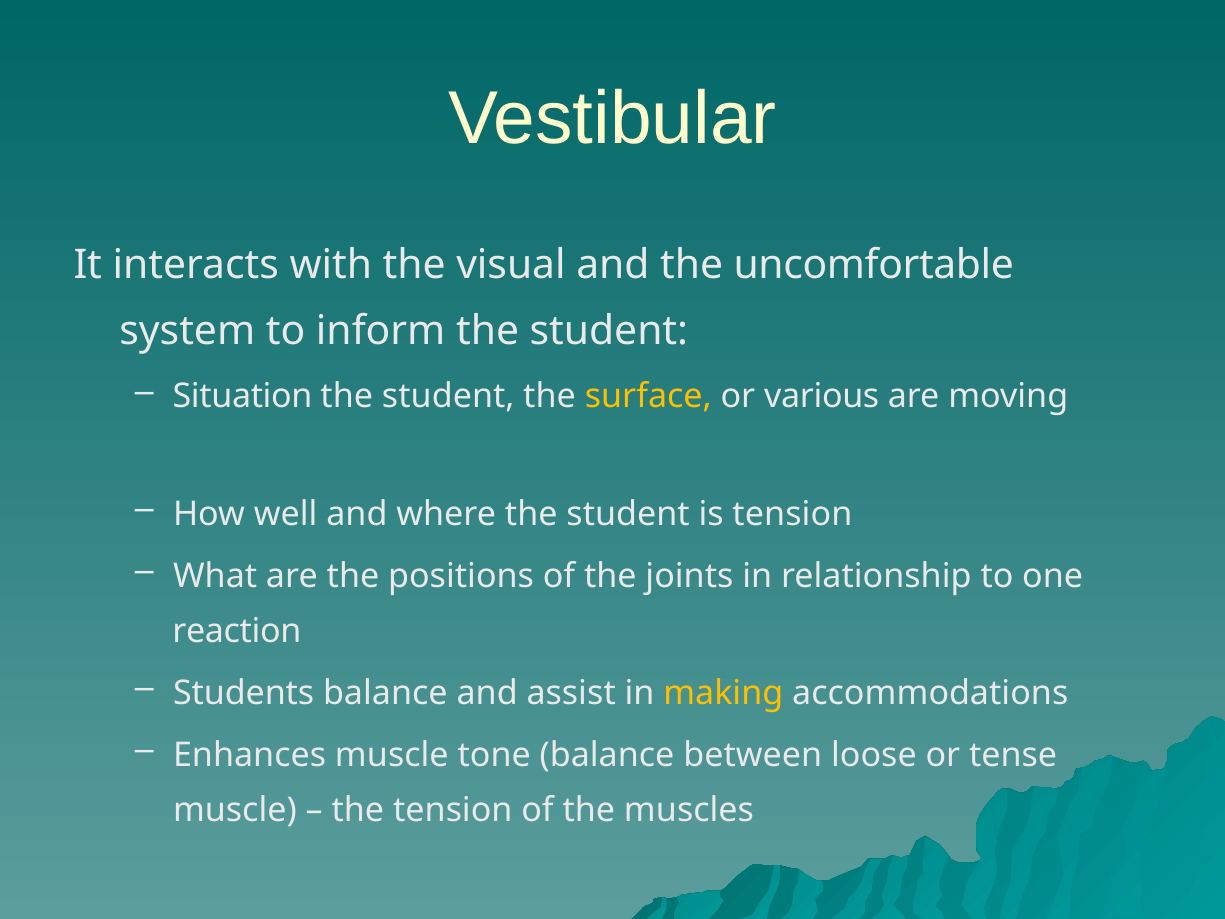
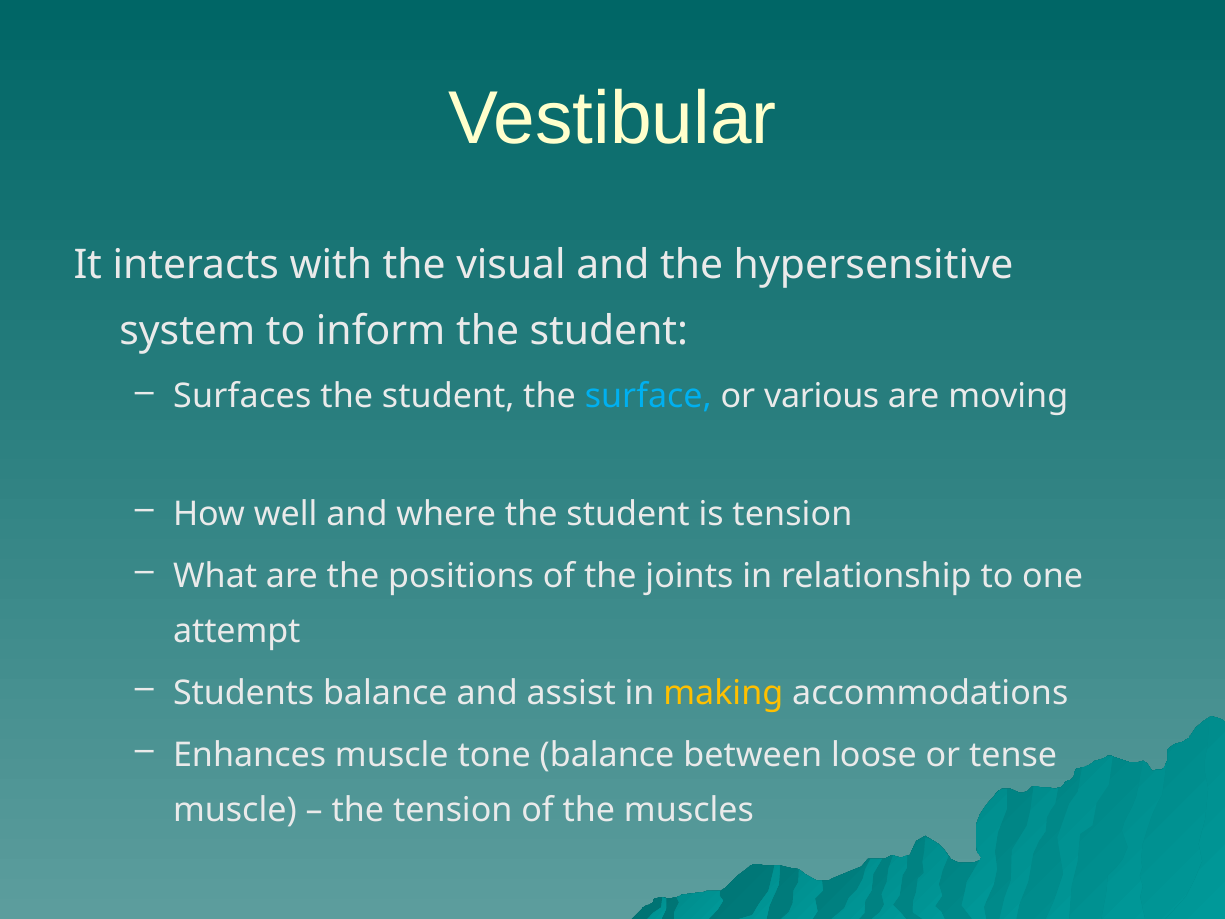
uncomfortable: uncomfortable -> hypersensitive (873, 265)
Situation: Situation -> Surfaces (242, 397)
surface colour: yellow -> light blue (648, 397)
reaction: reaction -> attempt (237, 631)
